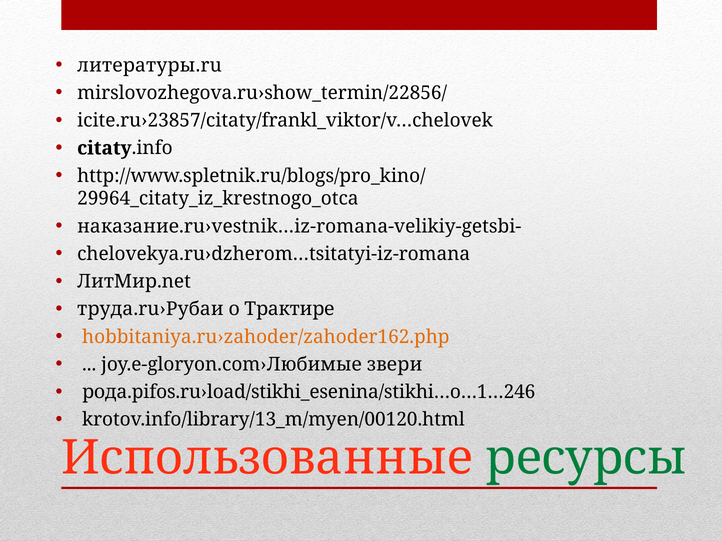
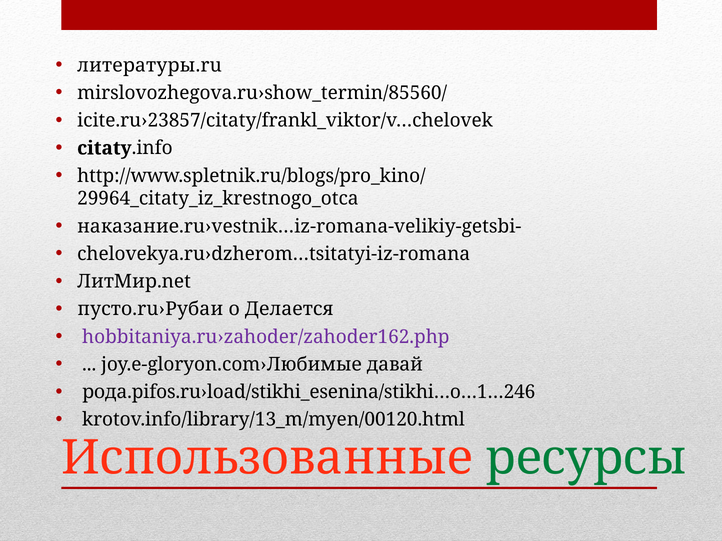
mirslovozhegova.ru›show_termin/22856/: mirslovozhegova.ru›show_termin/22856/ -> mirslovozhegova.ru›show_termin/85560/ (262, 93)
труда.ru›Рубаи: труда.ru›Рубаи -> пусто.ru›Рубаи (150, 309)
Трактире: Трактире -> Делается (289, 309)
hobbitaniya.ru›zahoder/zahoder162.php colour: orange -> purple (266, 337)
звери: звери -> давай (395, 365)
